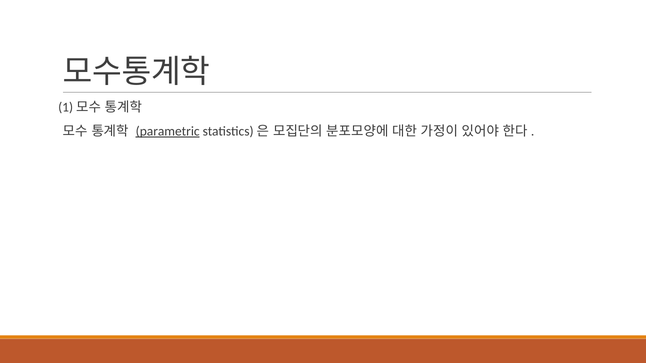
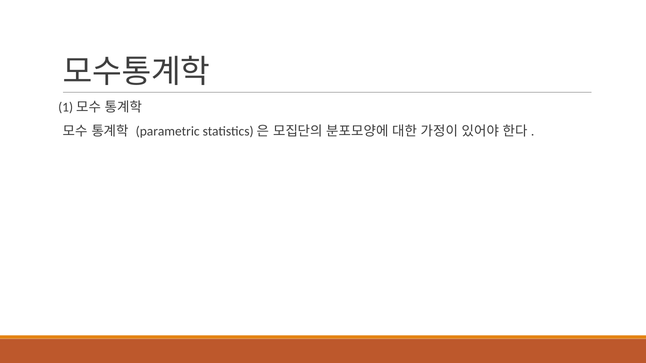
parametric underline: present -> none (168, 131)
